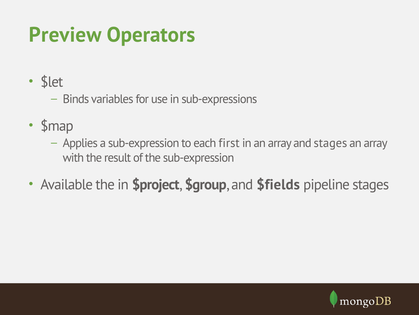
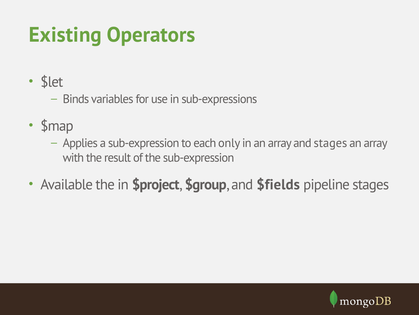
Preview: Preview -> Existing (65, 35)
first: first -> only (229, 143)
